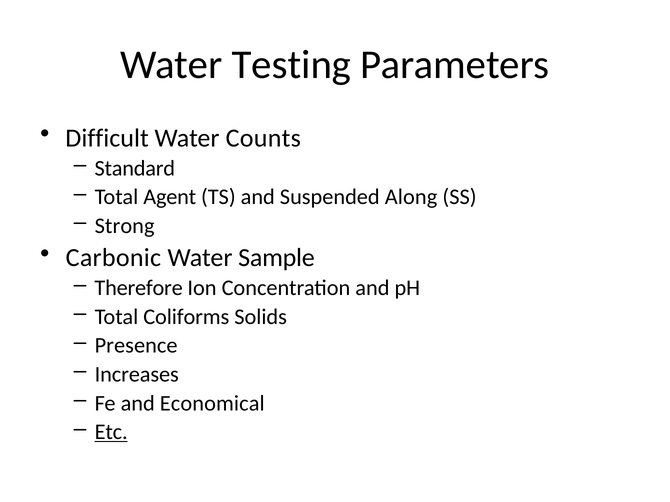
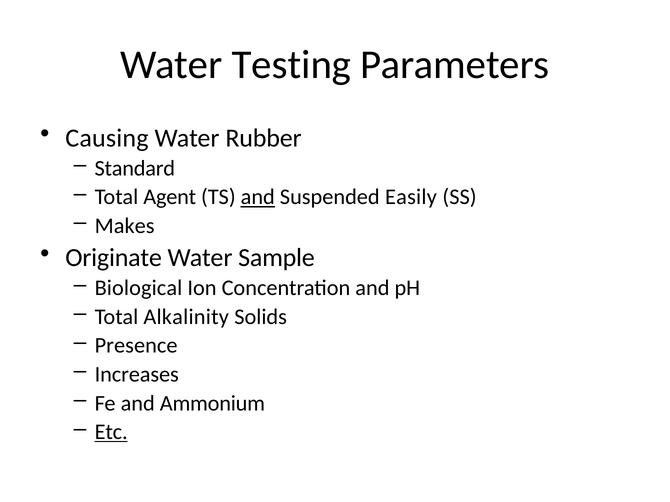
Difficult: Difficult -> Causing (107, 138)
Counts: Counts -> Rubber (264, 138)
and underline: none -> present (258, 197)
Along: Along -> Easily (411, 197)
Strong: Strong -> Makes (125, 226)
Carbonic: Carbonic -> Originate (114, 258)
Therefore: Therefore -> Biological (138, 288)
Coliforms: Coliforms -> Alkalinity (186, 317)
Economical: Economical -> Ammonium (212, 404)
